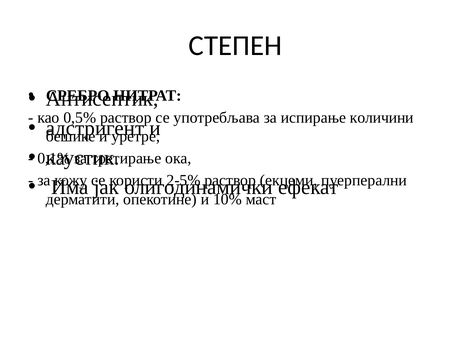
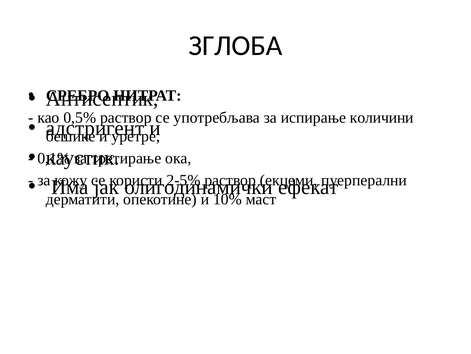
СТЕПЕН: СТЕПЕН -> ЗГЛОБА (236, 46)
